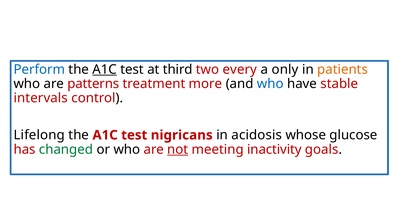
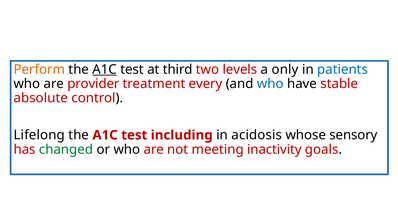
Perform colour: blue -> orange (39, 69)
every: every -> levels (240, 69)
patients colour: orange -> blue (343, 69)
patterns: patterns -> provider (93, 84)
more: more -> every (206, 84)
intervals: intervals -> absolute (41, 98)
nigricans: nigricans -> including (182, 135)
glucose: glucose -> sensory (353, 135)
not underline: present -> none (178, 149)
